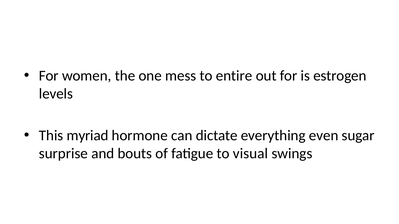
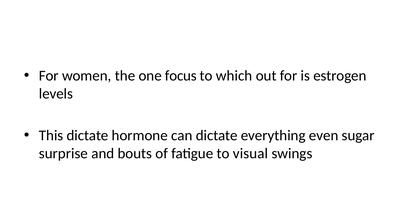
mess: mess -> focus (181, 76)
entire: entire -> which (234, 76)
This myriad: myriad -> dictate (88, 136)
